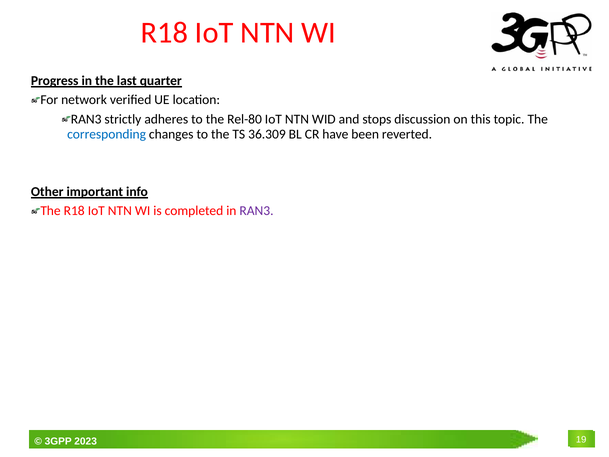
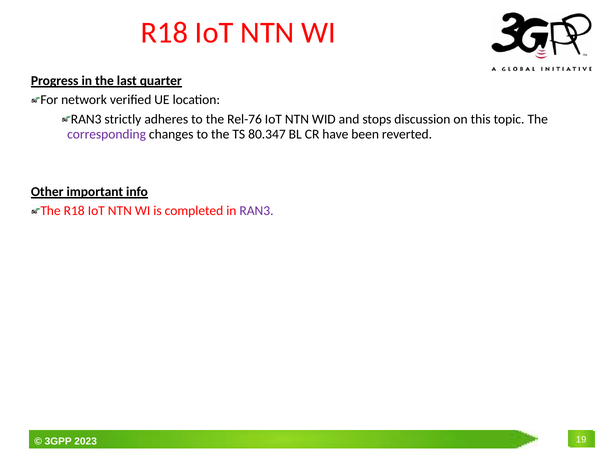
Rel-80: Rel-80 -> Rel-76 (244, 119)
corresponding colour: blue -> purple (107, 134)
36.309: 36.309 -> 80.347 (267, 134)
